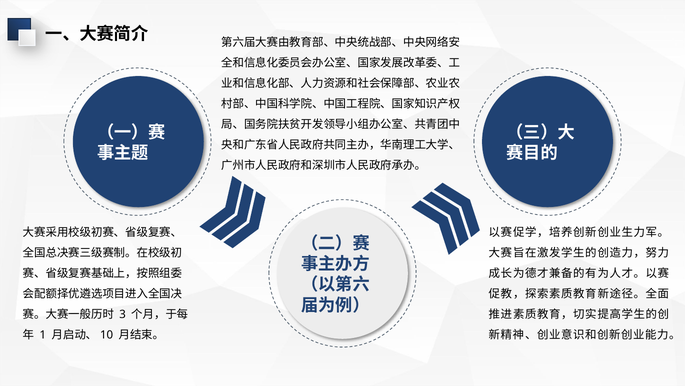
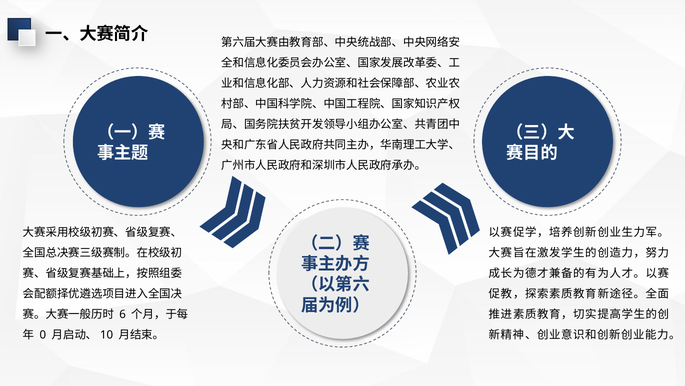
3: 3 -> 6 (123, 314)
1: 1 -> 0 (43, 335)
